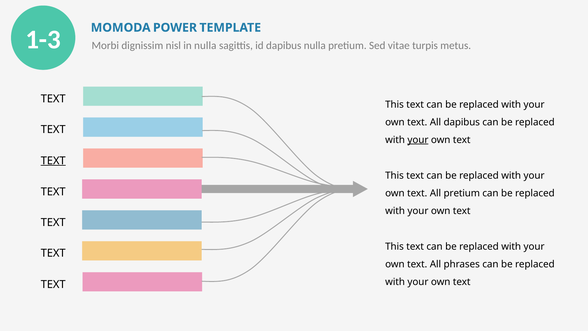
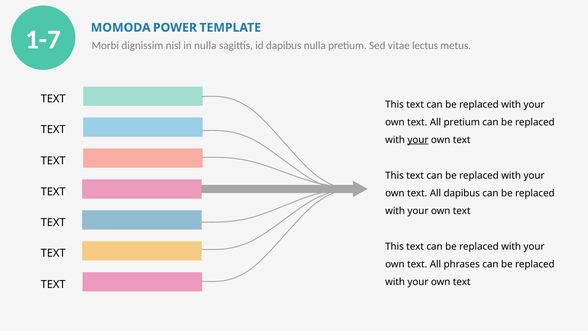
1-3: 1-3 -> 1-7 (43, 40)
turpis: turpis -> lectus (425, 45)
All dapibus: dapibus -> pretium (462, 122)
TEXT underline: present -> none (53, 161)
All pretium: pretium -> dapibus (462, 193)
